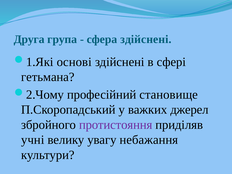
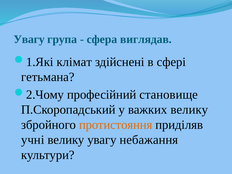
Друга: Друга -> Увагу (29, 39)
сфера здійснені: здійснені -> виглядав (146, 39)
основі: основі -> клімат (74, 62)
важких джерел: джерел -> велику (189, 110)
протистояння colour: purple -> orange (116, 125)
